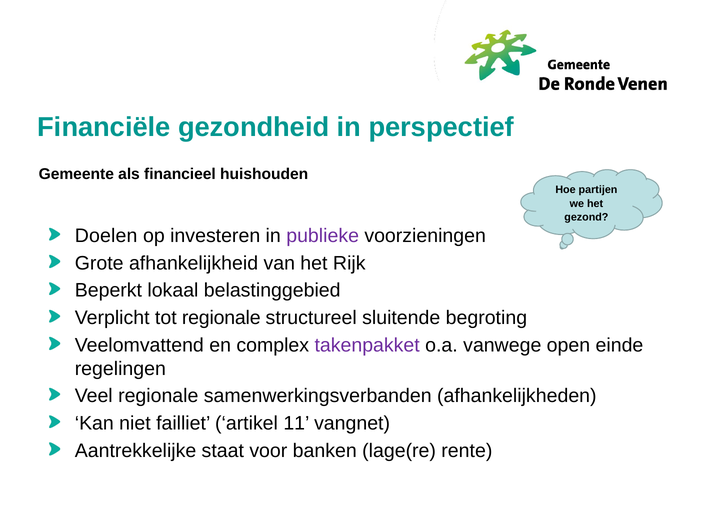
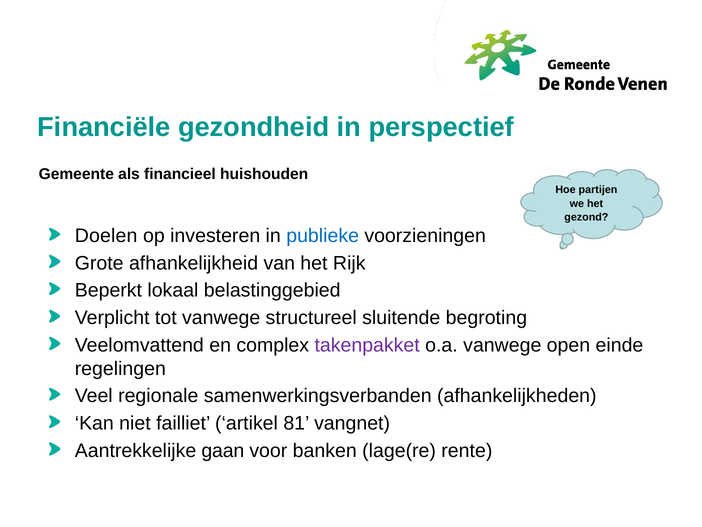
publieke colour: purple -> blue (323, 236)
tot regionale: regionale -> vanwege (221, 318)
11: 11 -> 81 (296, 423)
staat: staat -> gaan (223, 450)
